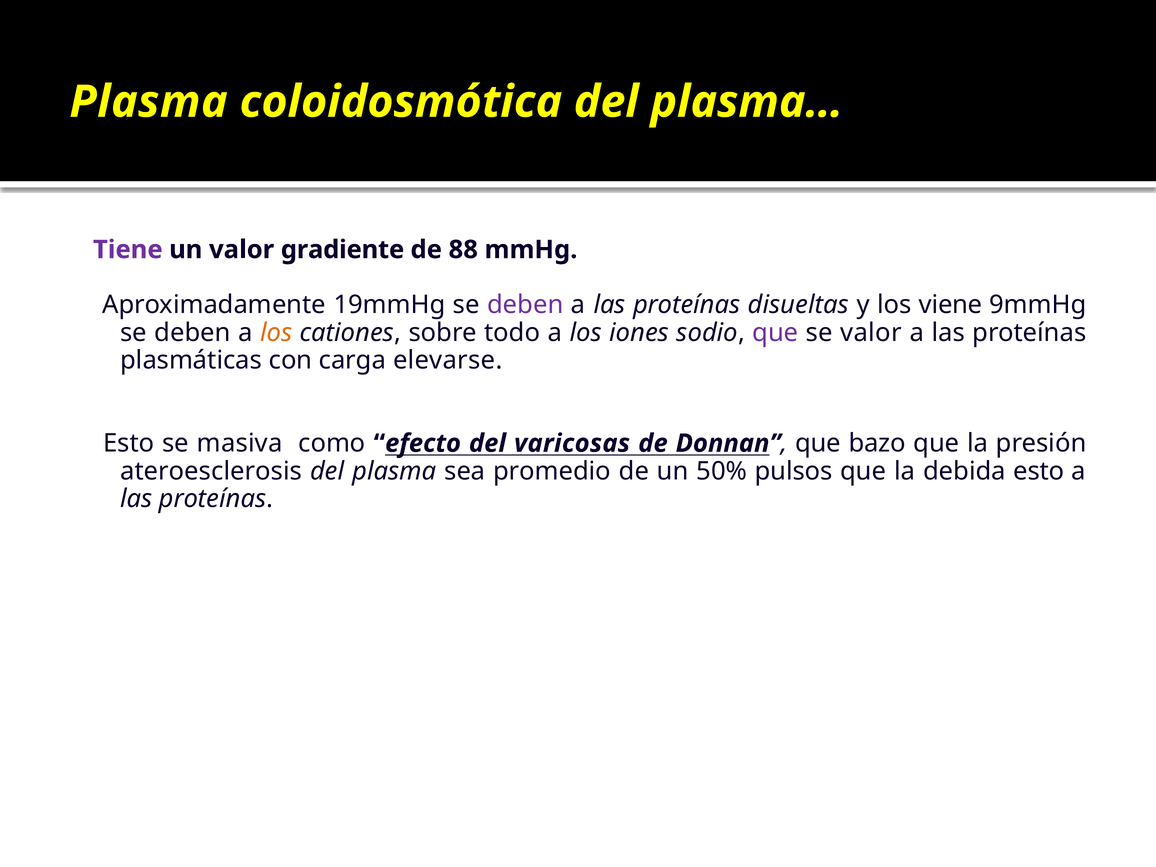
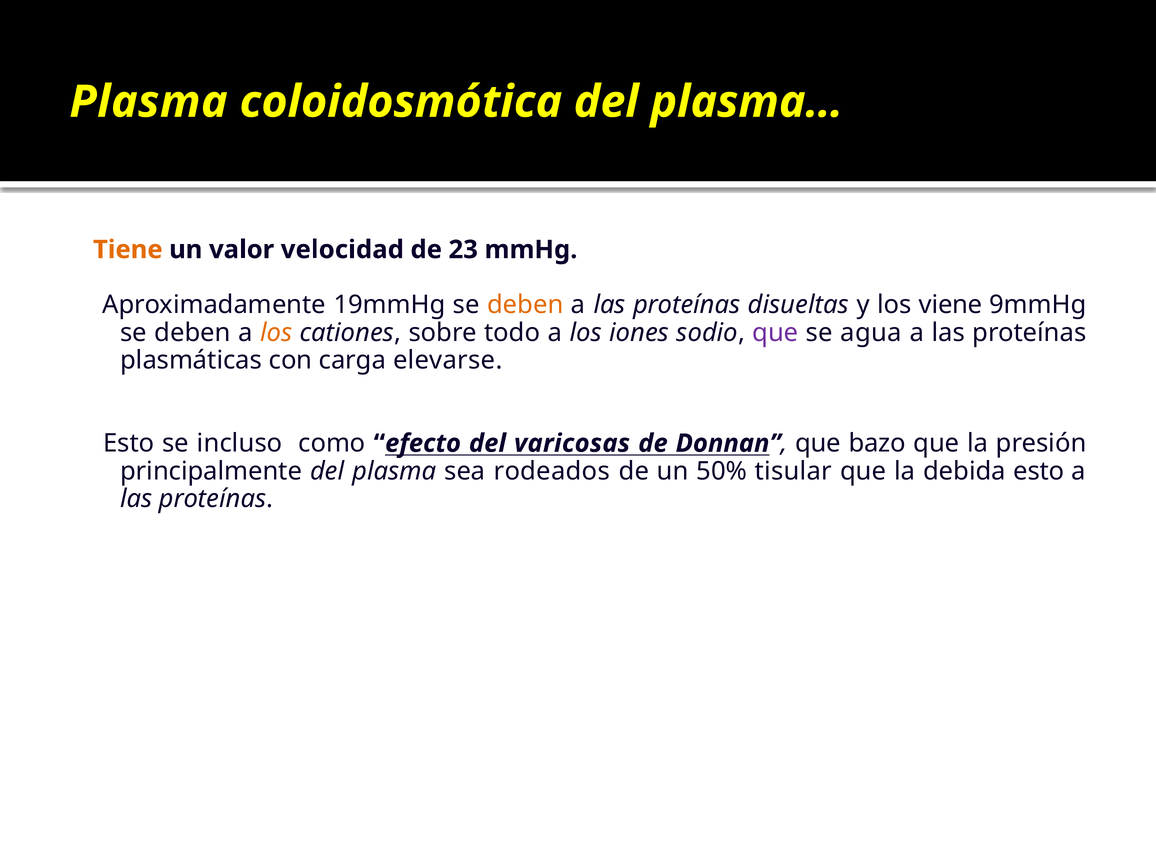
Tiene colour: purple -> orange (128, 250)
gradiente: gradiente -> velocidad (342, 250)
88: 88 -> 23 (463, 250)
deben colour: purple -> orange (525, 305)
se valor: valor -> agua (871, 333)
masiva: masiva -> incluso (240, 443)
ateroesclerosis: ateroesclerosis -> principalmente (211, 471)
promedio: promedio -> rodeados (552, 471)
pulsos: pulsos -> tisular (793, 471)
